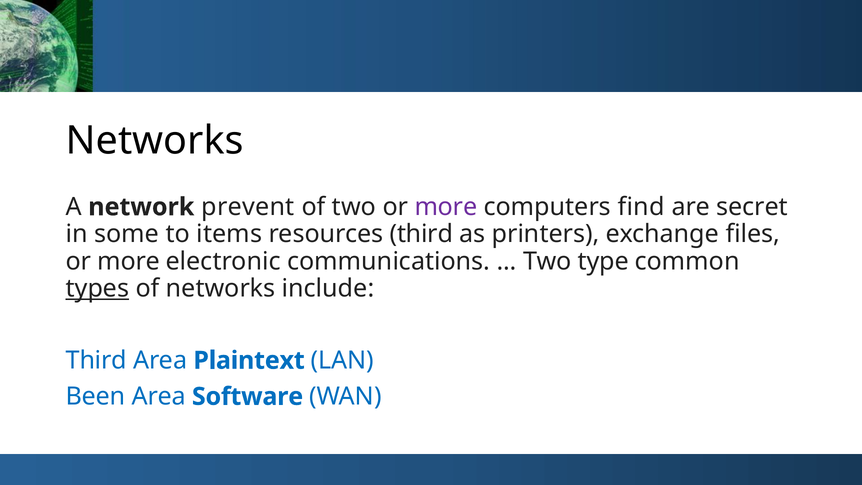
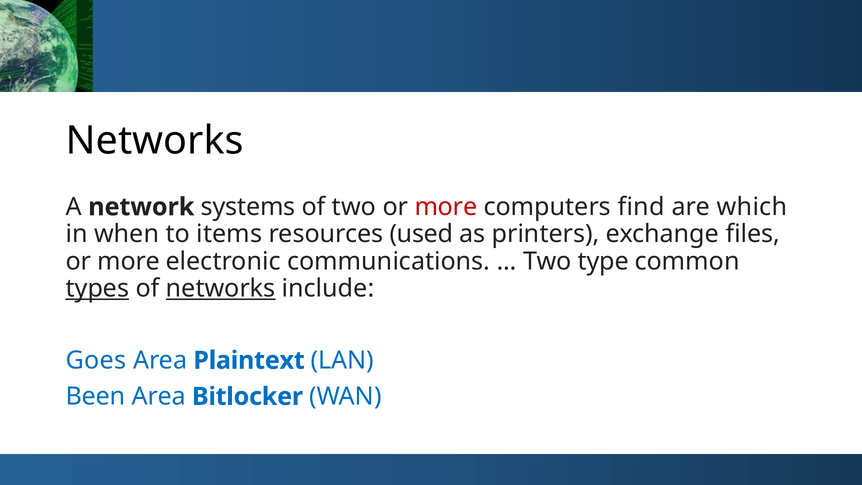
prevent: prevent -> systems (248, 207)
more colour: purple -> red (446, 207)
secret: secret -> which (752, 207)
some: some -> when (127, 234)
resources third: third -> used (421, 234)
networks underline: none -> present (221, 288)
Third: Third -> Goes (96, 360)
Software: Software -> Bitlocker (248, 396)
